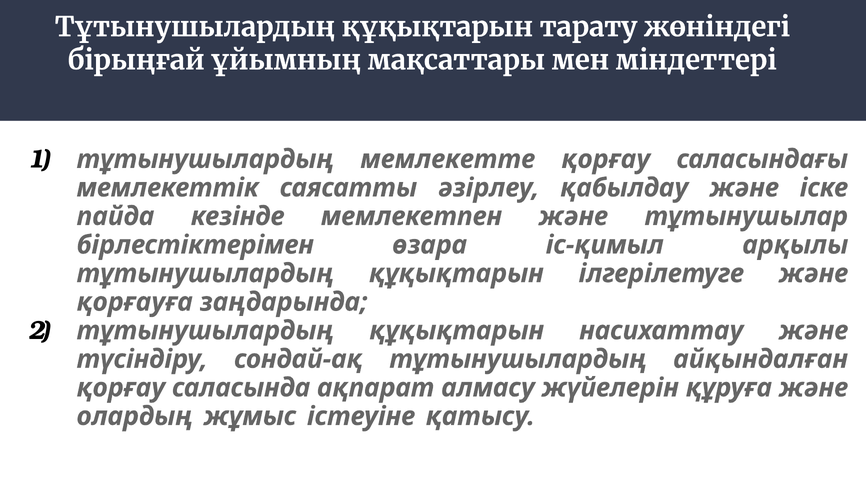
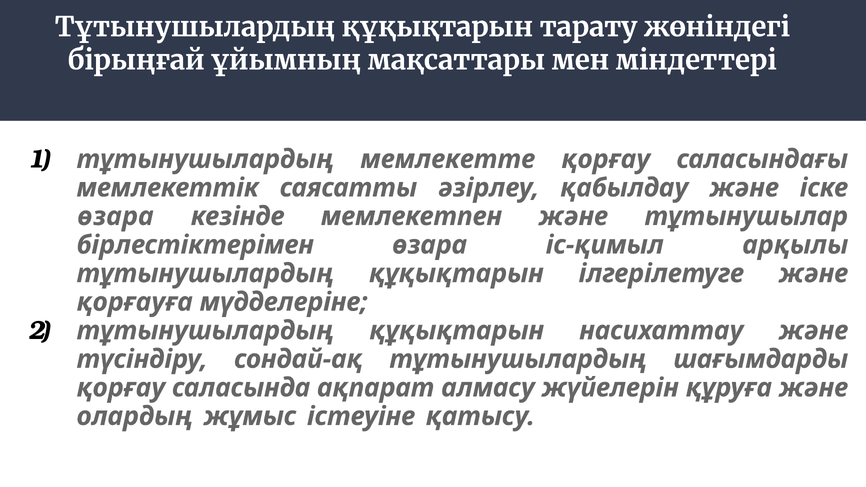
пайда: пайда -> өзара (115, 216)
заңдарында: заңдарында -> мүдделеріне (284, 302)
айқындалған: айқындалған -> шағымдарды (761, 359)
